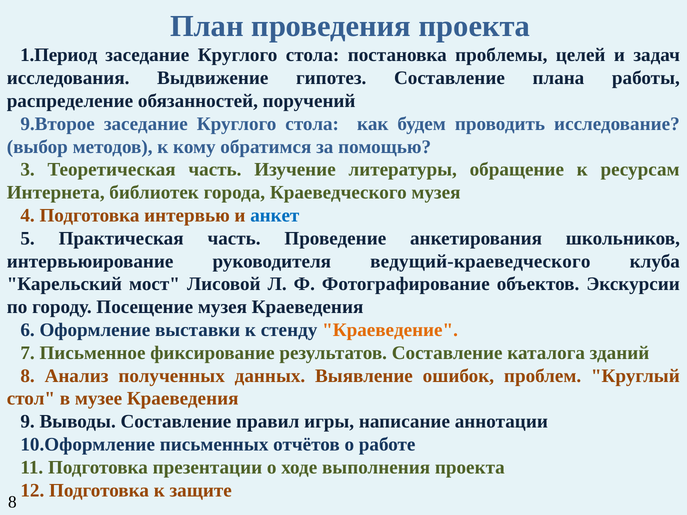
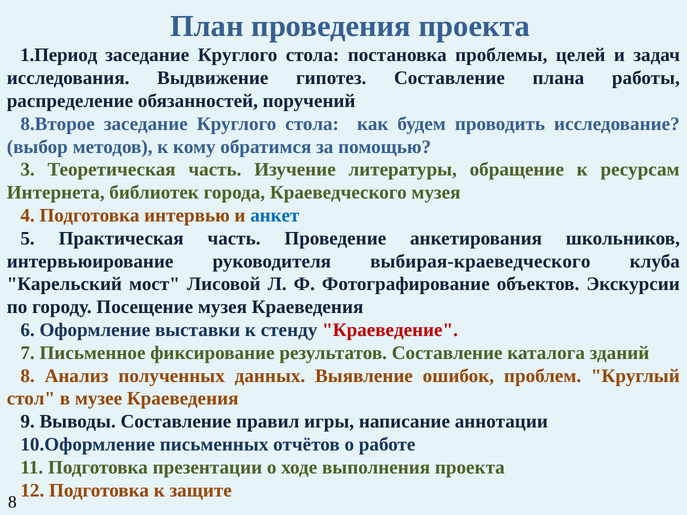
9.Второе: 9.Второе -> 8.Второе (58, 124)
ведущий-краеведческого: ведущий-краеведческого -> выбирая-краеведческого (480, 261)
Краеведение colour: orange -> red (390, 330)
